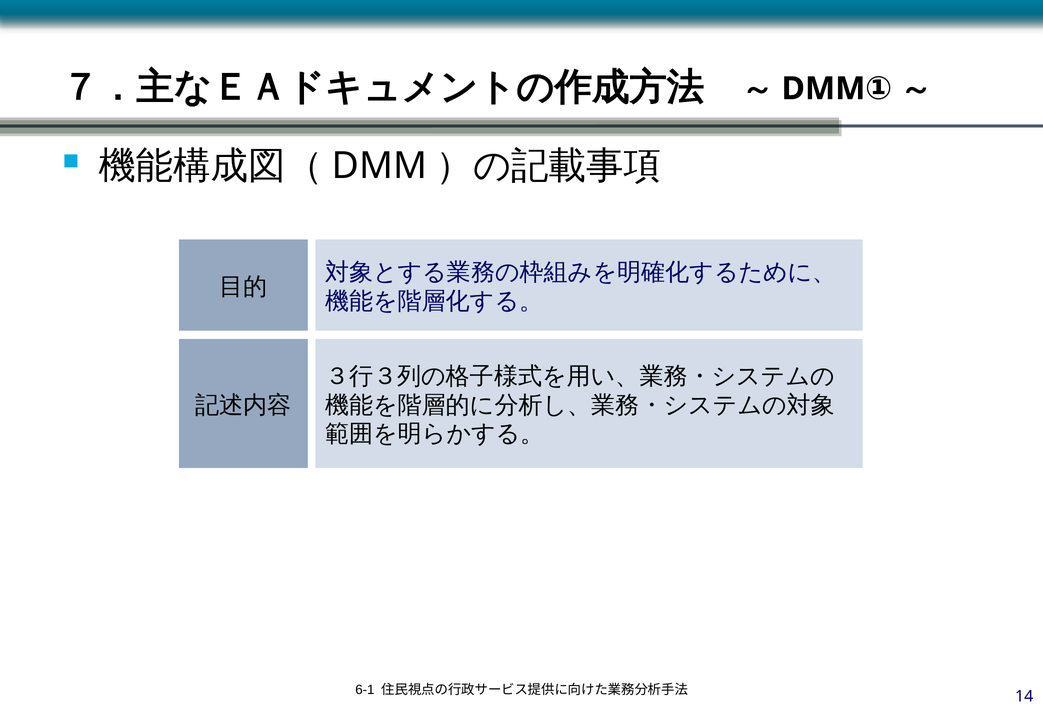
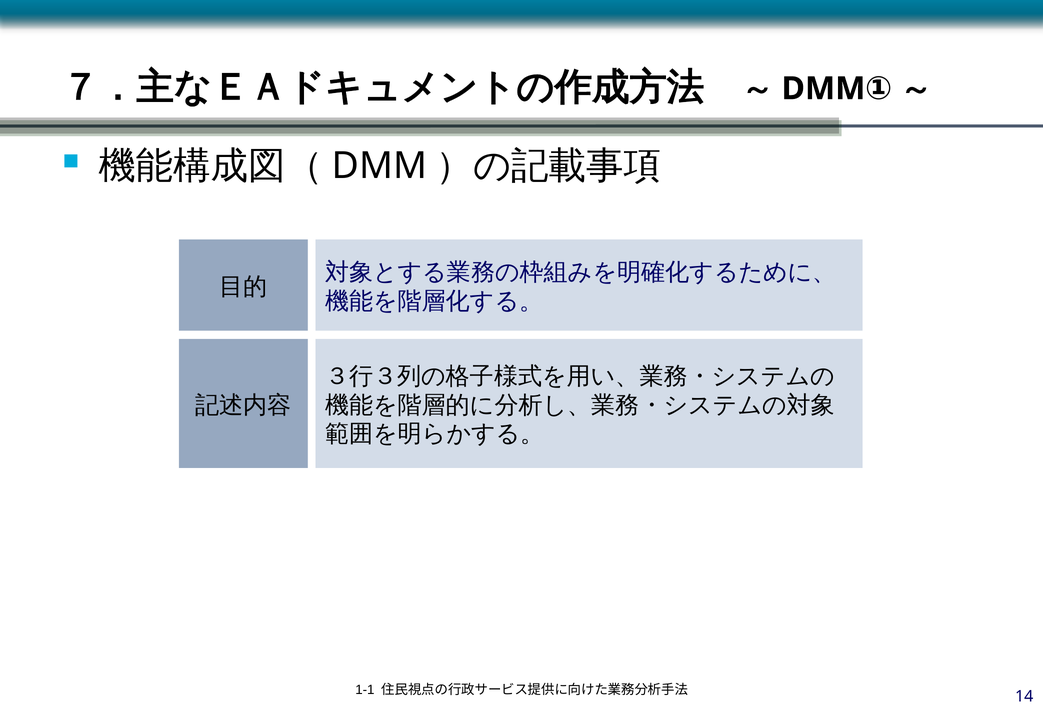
6-1: 6-1 -> 1-1 (365, 690)
